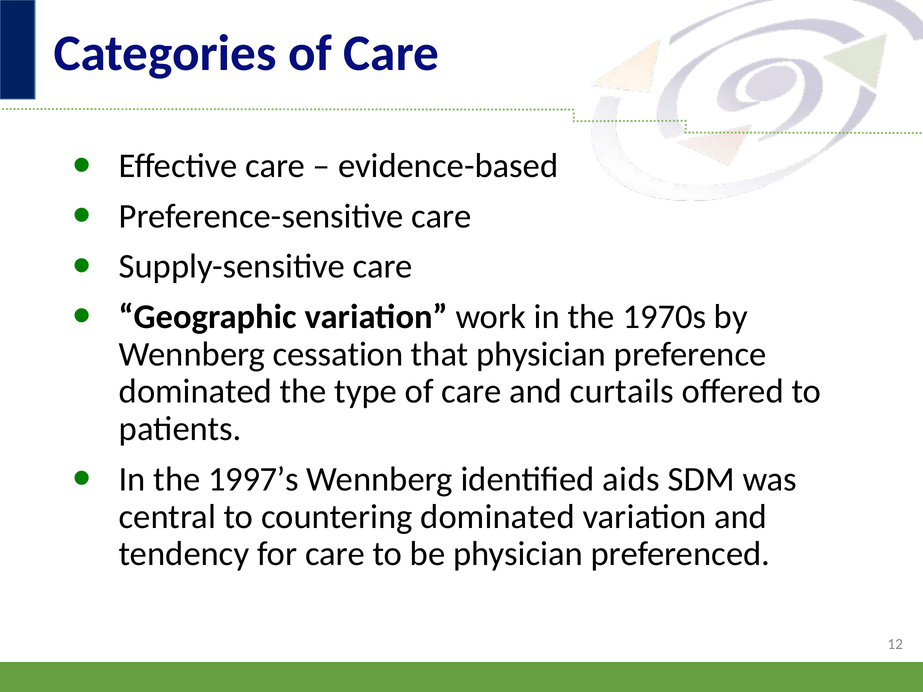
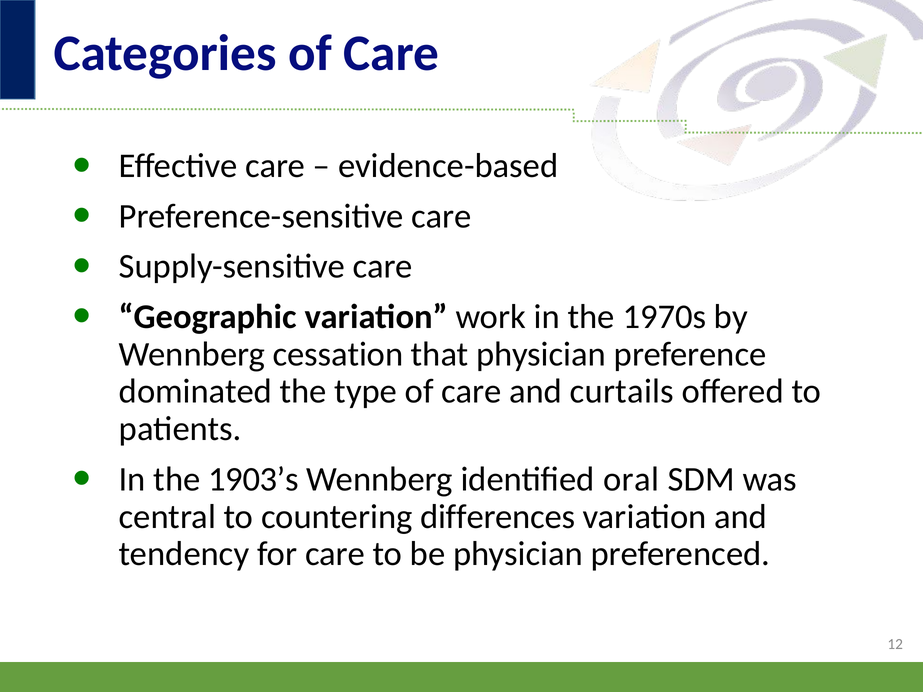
1997’s: 1997’s -> 1903’s (254, 479)
aids: aids -> oral (631, 479)
countering dominated: dominated -> differences (498, 517)
